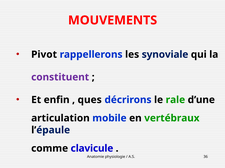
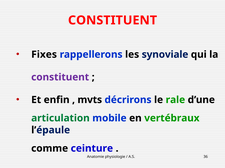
MOUVEMENTS: MOUVEMENTS -> CONSTITUENT (113, 20)
Pivot: Pivot -> Fixes (44, 55)
ques: ques -> mvts (90, 100)
articulation colour: black -> green (60, 119)
clavicule: clavicule -> ceinture (92, 149)
